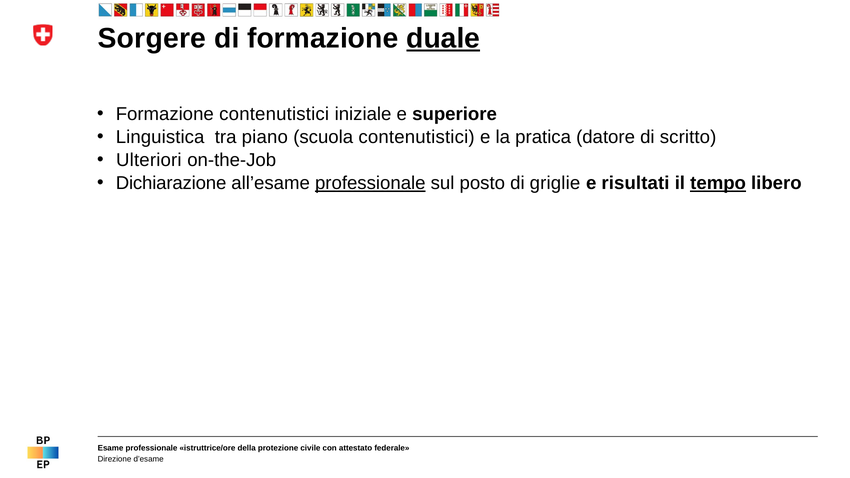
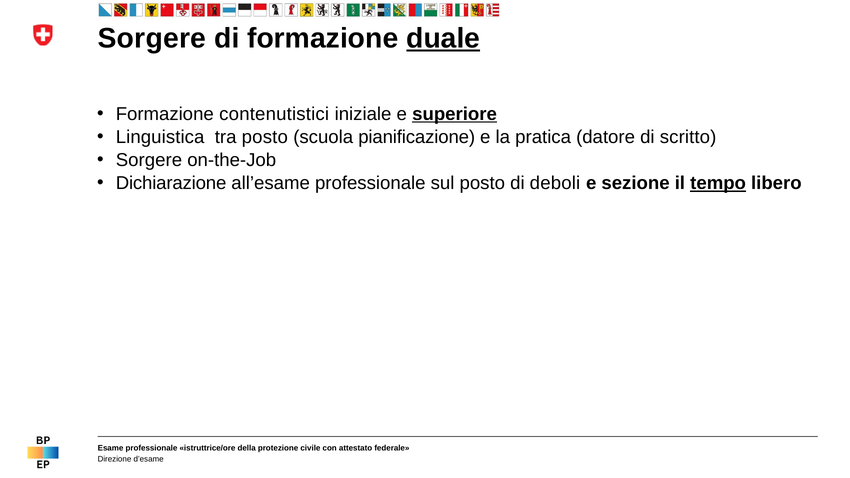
superiore underline: none -> present (455, 114)
tra piano: piano -> posto (265, 137)
scuola contenutistici: contenutistici -> pianificazione (417, 137)
Ulteriori: Ulteriori -> Sorgere (149, 160)
professionale underline: present -> none (370, 183)
griglie: griglie -> deboli (555, 183)
risultati: risultati -> sezione (636, 183)
